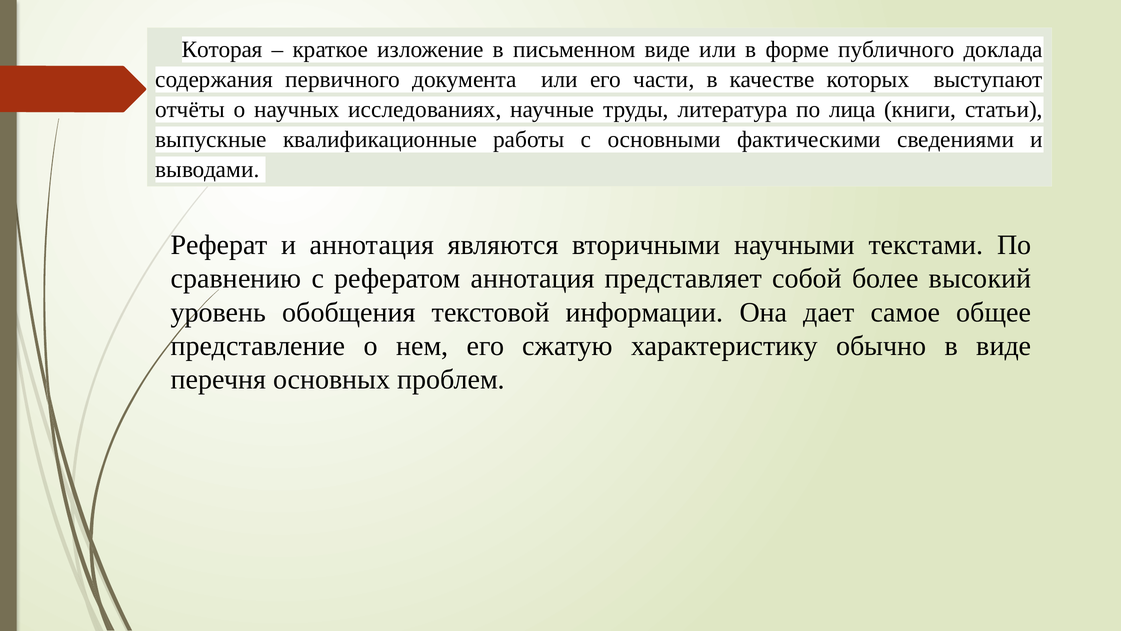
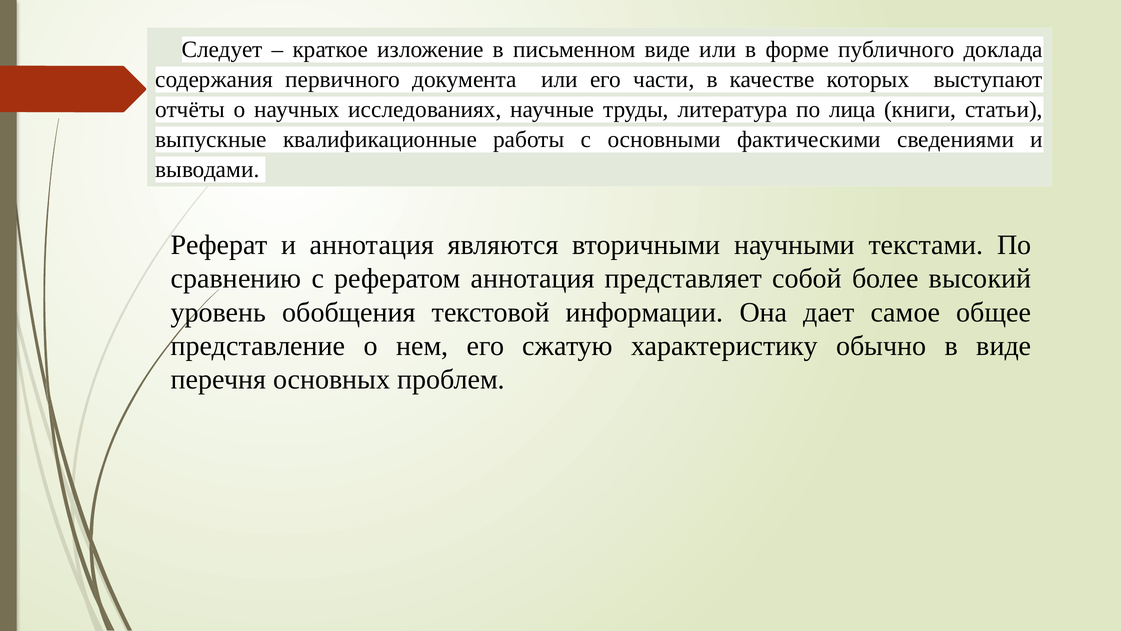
Которая: Которая -> Следует (222, 50)
